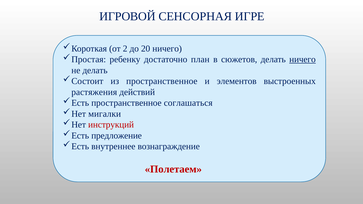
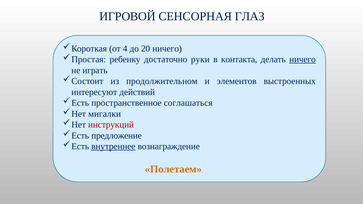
ИГРЕ: ИГРЕ -> ГЛАЗ (250, 16)
2: 2 -> 4 (125, 49)
план: план -> руки (200, 59)
сюжетов: сюжетов -> контакта (239, 59)
не делать: делать -> играть (95, 70)
из пространственное: пространственное -> продолжительном (162, 81)
растяжения: растяжения -> интересуют (94, 92)
внутреннее underline: none -> present (113, 147)
Полетаем colour: red -> orange (173, 169)
